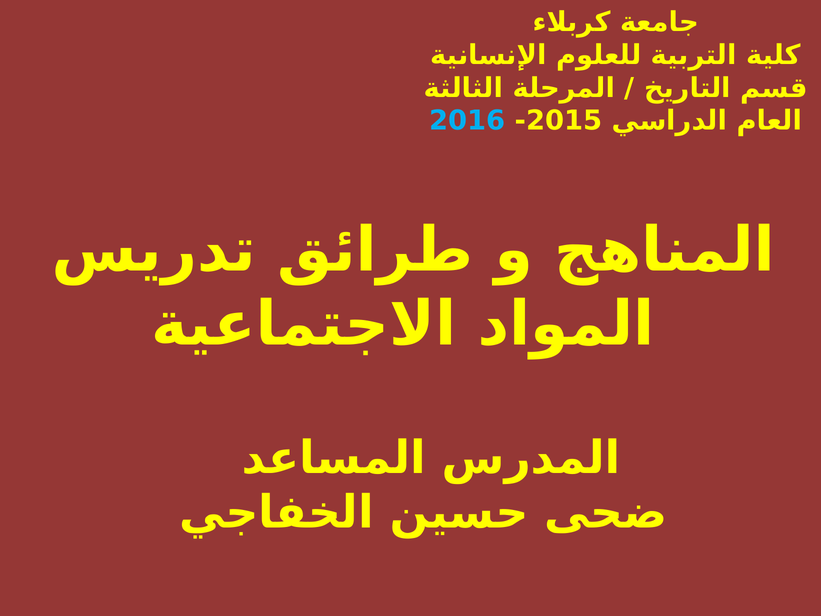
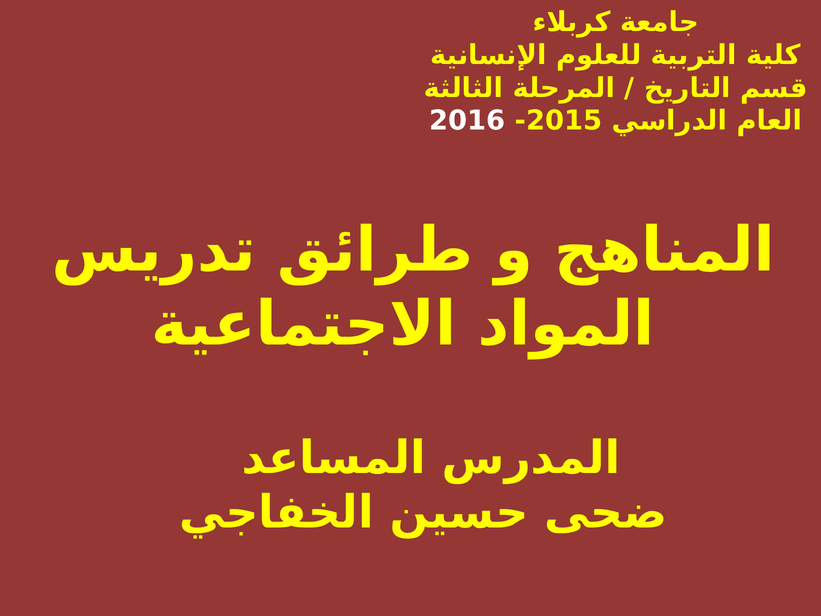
2016 colour: light blue -> white (467, 121)
